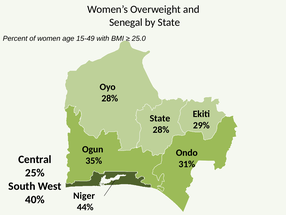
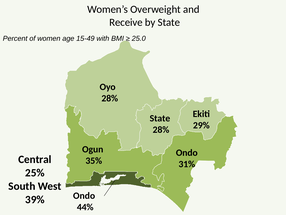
Senegal: Senegal -> Receive (126, 22)
Niger: Niger -> Ondo (84, 195)
40%: 40% -> 39% (35, 199)
